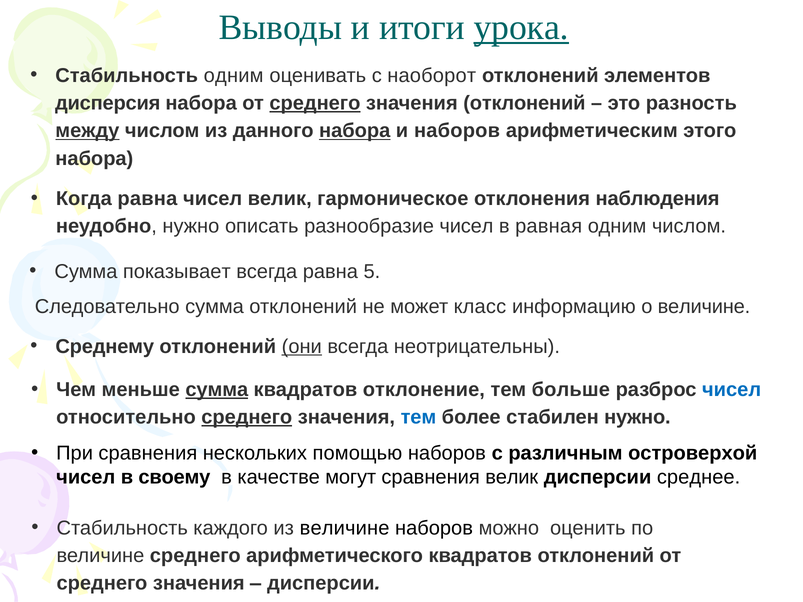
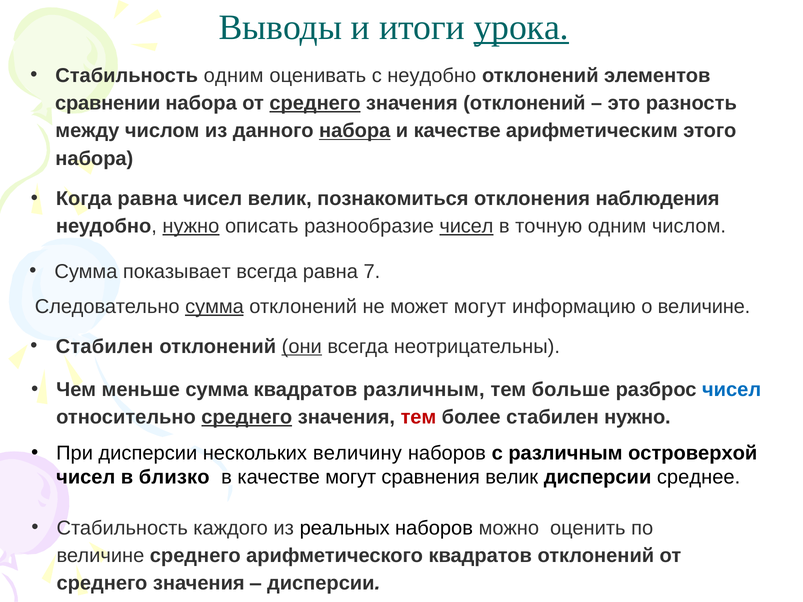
с наоборот: наоборот -> неудобно (432, 75)
дисперсия: дисперсия -> сравнении (108, 103)
между underline: present -> none (87, 131)
и наборов: наборов -> качестве (457, 131)
гармоническое: гармоническое -> познакомиться (393, 199)
нужно underline: none -> present (191, 226)
чисел underline: none -> present (466, 226)
равная: равная -> точную (549, 226)
5: 5 -> 7 (372, 272)
сумма underline: none -> present (214, 307)
может класс: класс -> могут (480, 307)
Среднему: Среднему -> Стабилен (105, 347)
сумма underline: present -> none (217, 390)
квадратов отклонение: отклонение -> различным (424, 390)
тем colour: blue -> red (418, 417)
При сравнения: сравнения -> дисперсии (148, 453)
помощью: помощью -> величину (357, 453)
своему: своему -> близко (174, 478)
из величине: величине -> реальных (345, 528)
